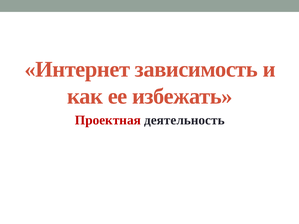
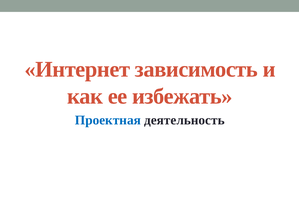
Проектная colour: red -> blue (108, 120)
